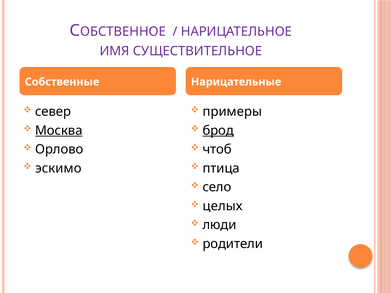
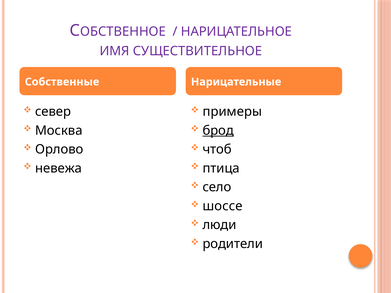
Москва underline: present -> none (59, 131)
эскимо: эскимо -> невежа (59, 168)
целых: целых -> шоссе (223, 206)
